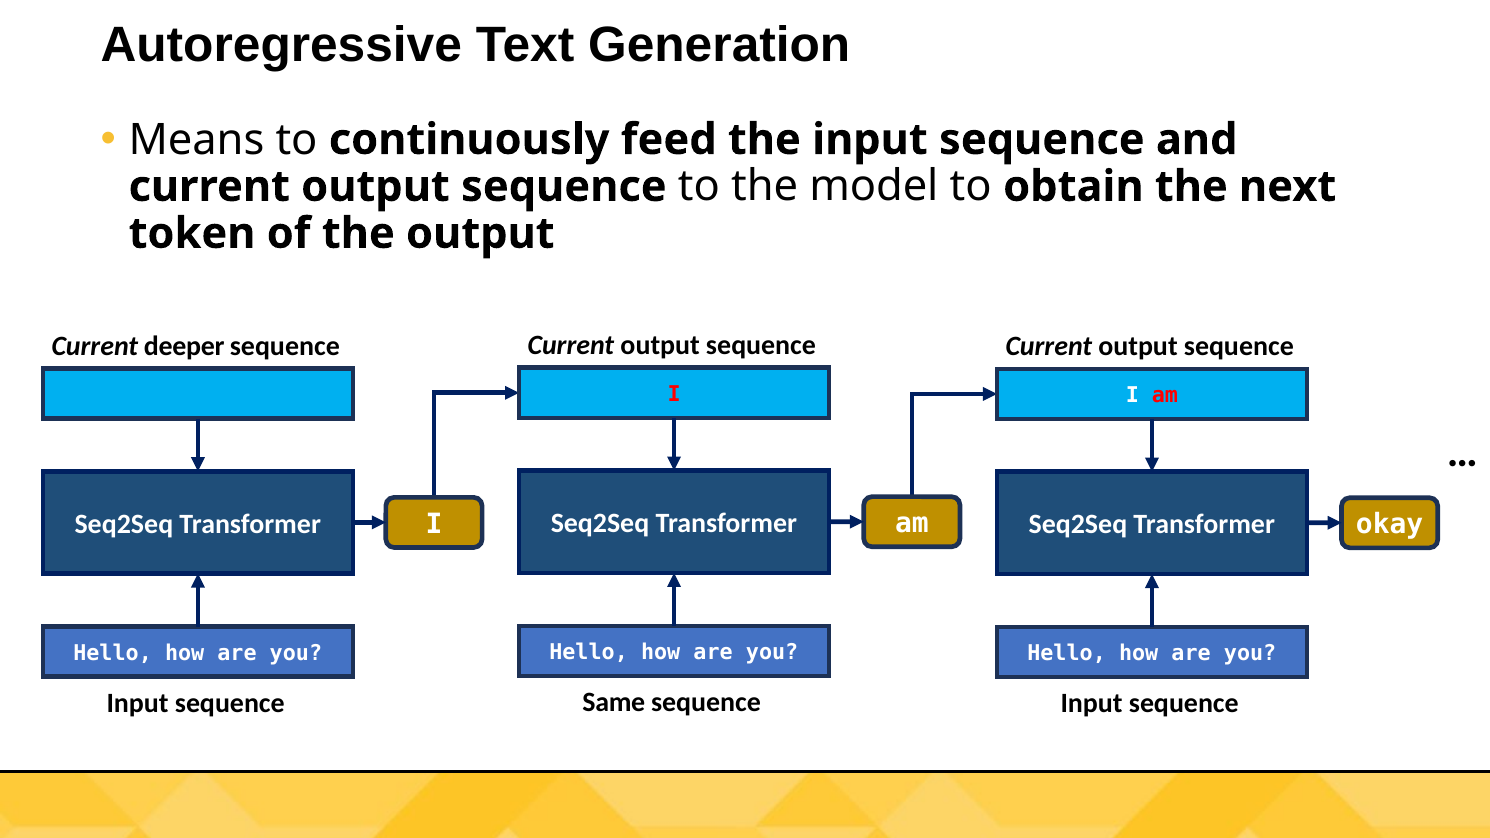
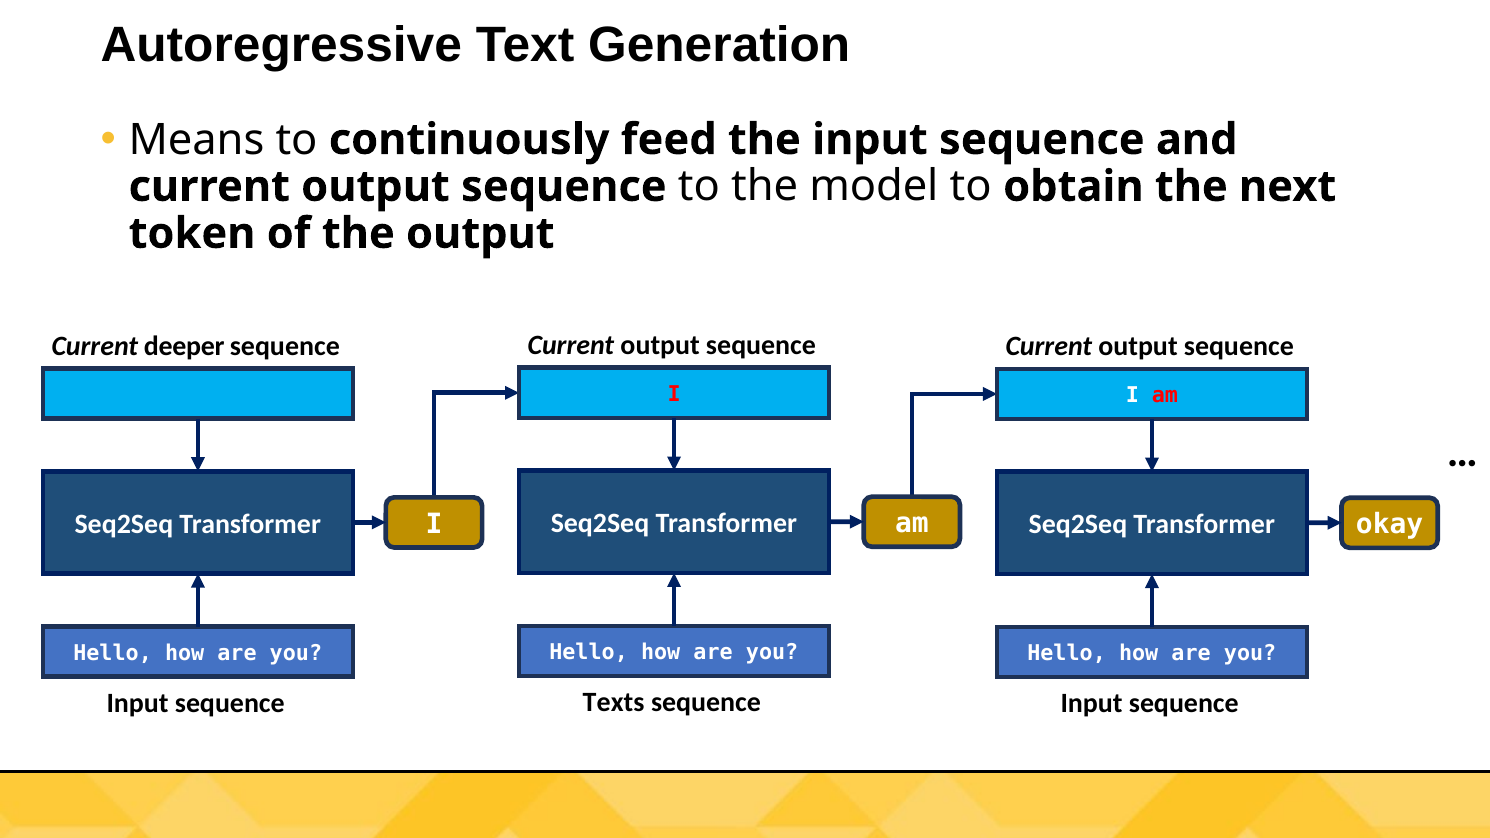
Same: Same -> Texts (614, 703)
